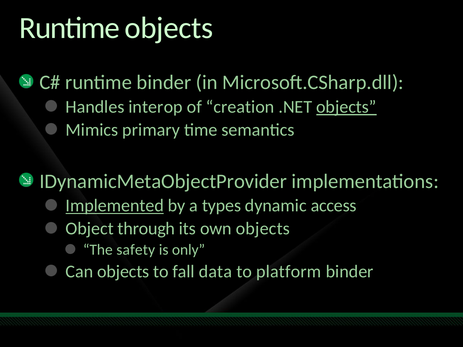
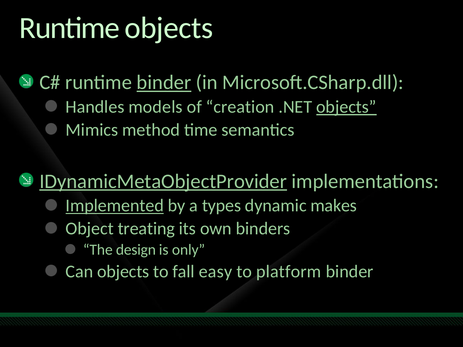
binder underline: none -> present (164, 83)
interop: interop -> models (156, 107)
primary: primary -> method (151, 130)
IDynamicMetaObjectProvider underline: none -> present (163, 181)
access: access -> makes (334, 206)
through: through -> treating (146, 229)
own objects: objects -> binders (263, 229)
safety: safety -> design (136, 250)
data: data -> easy (216, 272)
